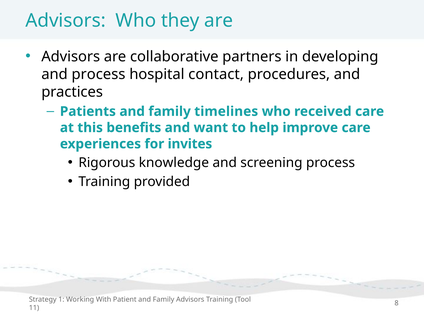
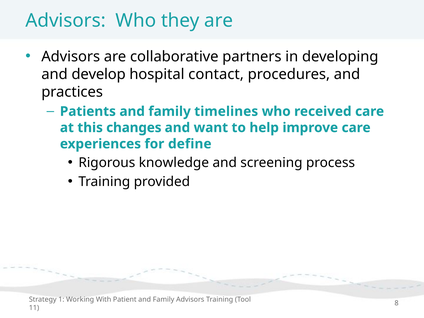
and process: process -> develop (99, 74)
benefits: benefits -> changes (134, 128)
invites: invites -> define (190, 144)
